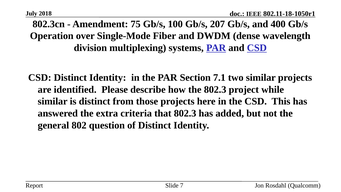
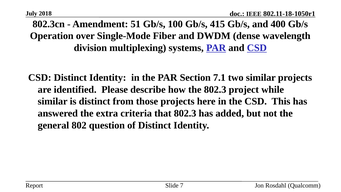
75: 75 -> 51 (136, 24)
207: 207 -> 415 (217, 24)
